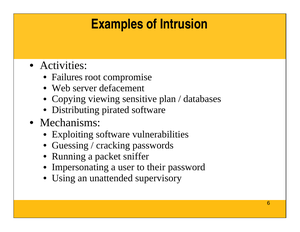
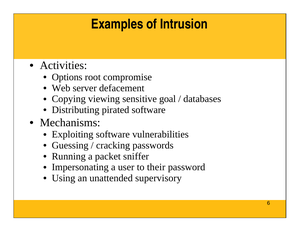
Failures: Failures -> Options (67, 77)
plan: plan -> goal (168, 99)
